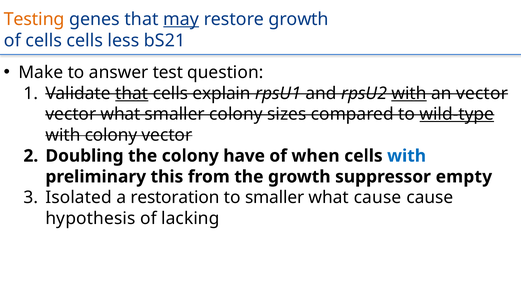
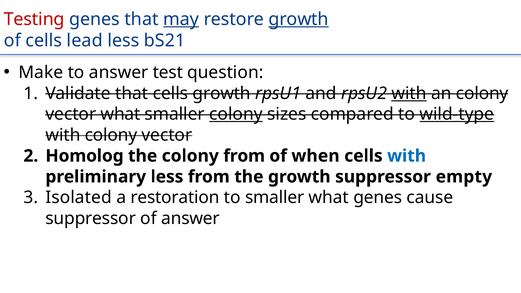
Testing colour: orange -> red (34, 19)
growth underline: none -> present (299, 19)
cells cells: cells -> lead (85, 41)
that underline: present -> none (132, 93)
cells explain: explain -> growth (222, 93)
an vector: vector -> colony (482, 93)
colony underline: none -> present (236, 114)
Doubling: Doubling -> Homolog (85, 156)
colony have: have -> from (244, 156)
preliminary this: this -> less (167, 177)
what cause: cause -> genes (378, 198)
hypothesis: hypothesis -> suppressor (91, 219)
of lacking: lacking -> answer (190, 219)
